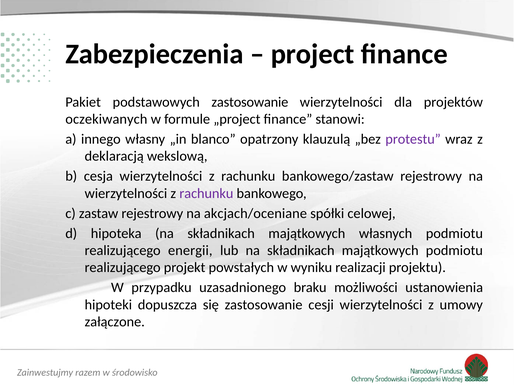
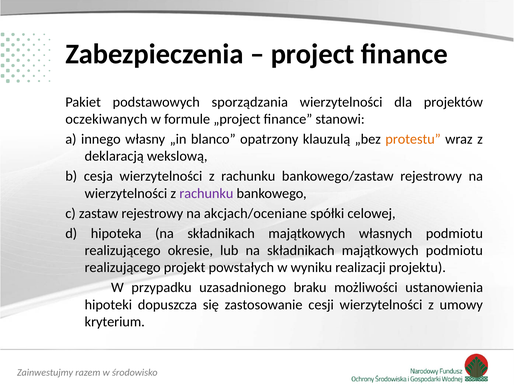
podstawowych zastosowanie: zastosowanie -> sporządzania (250, 102)
protestu colour: purple -> orange (413, 139)
energii: energii -> okresie (190, 251)
załączone: załączone -> kryterium (115, 322)
